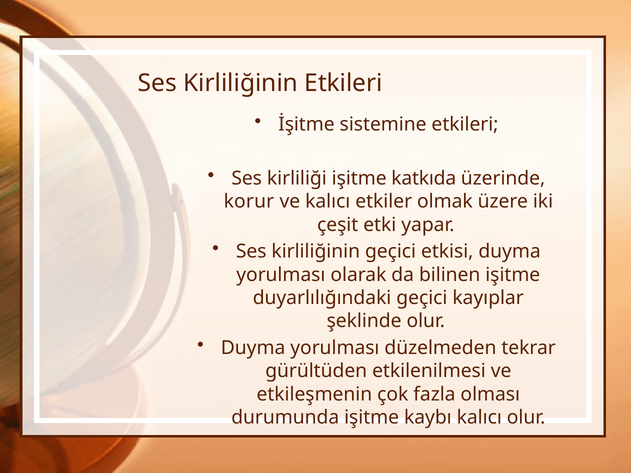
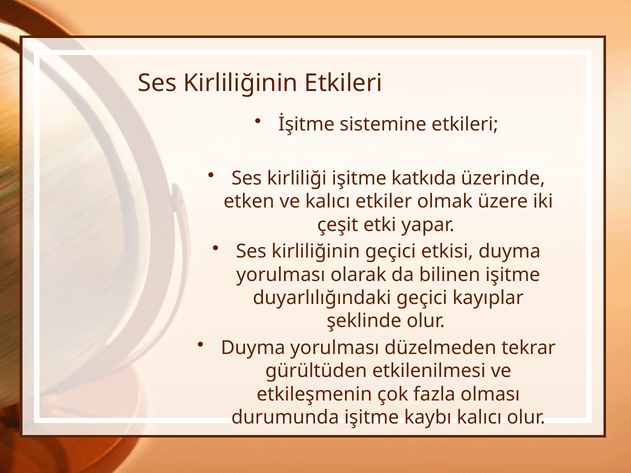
korur: korur -> etken (249, 202)
